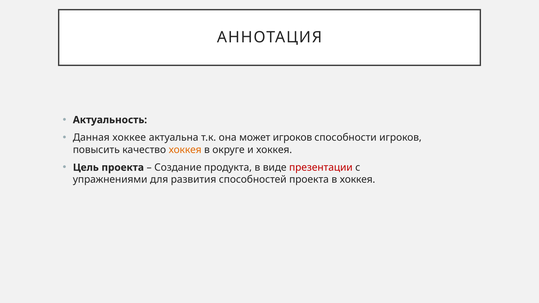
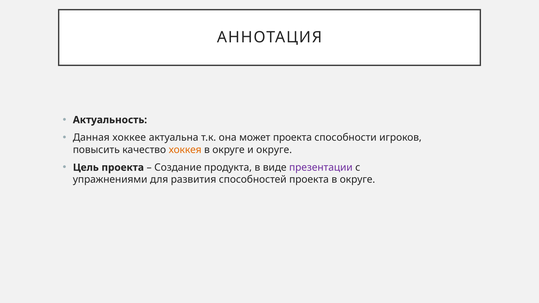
может игроков: игроков -> проекта (292, 138)
и хоккея: хоккея -> округе (274, 150)
презентации colour: red -> purple (321, 168)
хоккея: хоккея -> округе (357, 180)
